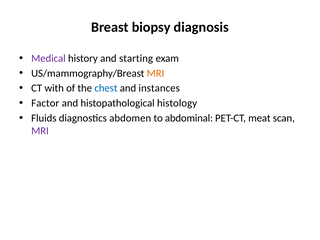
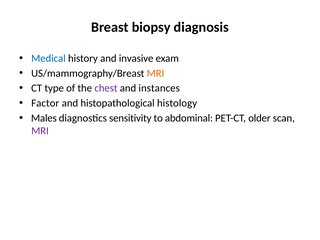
Medical colour: purple -> blue (48, 58)
starting: starting -> invasive (136, 58)
with: with -> type (54, 88)
chest colour: blue -> purple (106, 88)
Fluids: Fluids -> Males (44, 118)
abdomen: abdomen -> sensitivity (130, 118)
meat: meat -> older (259, 118)
